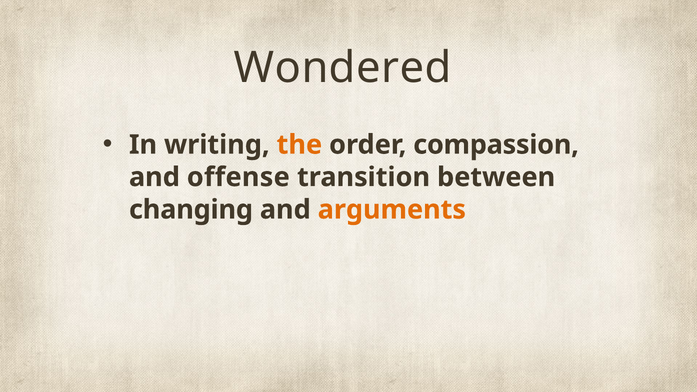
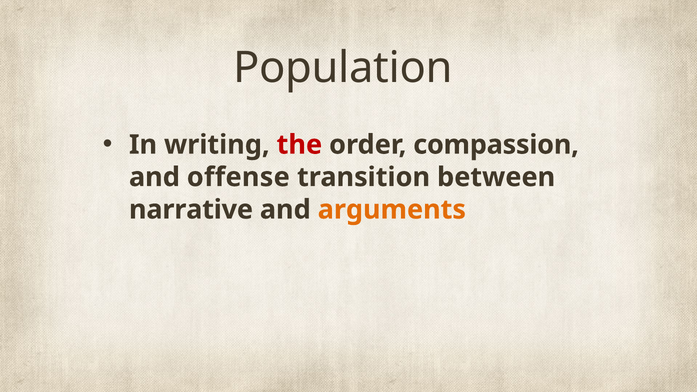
Wondered: Wondered -> Population (343, 68)
the colour: orange -> red (299, 145)
changing: changing -> narrative (191, 210)
